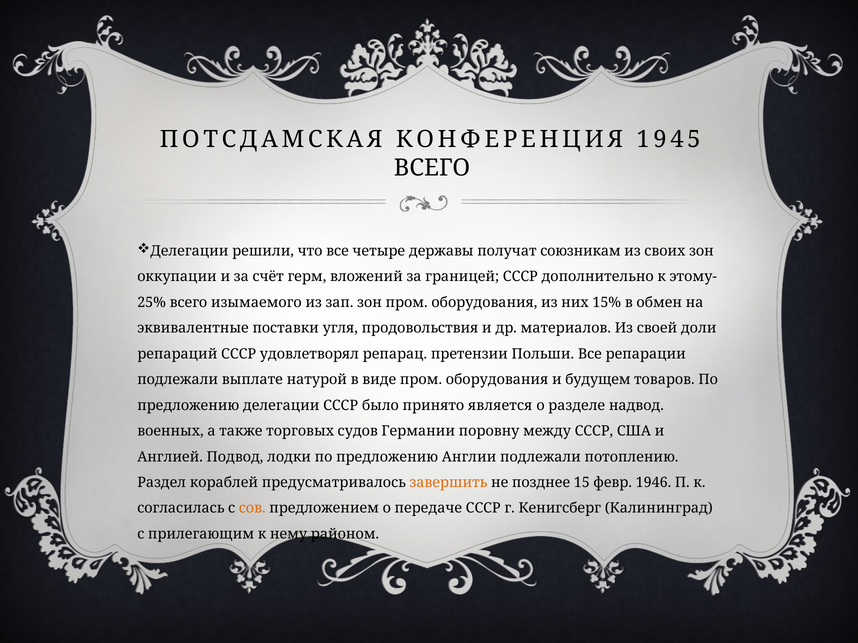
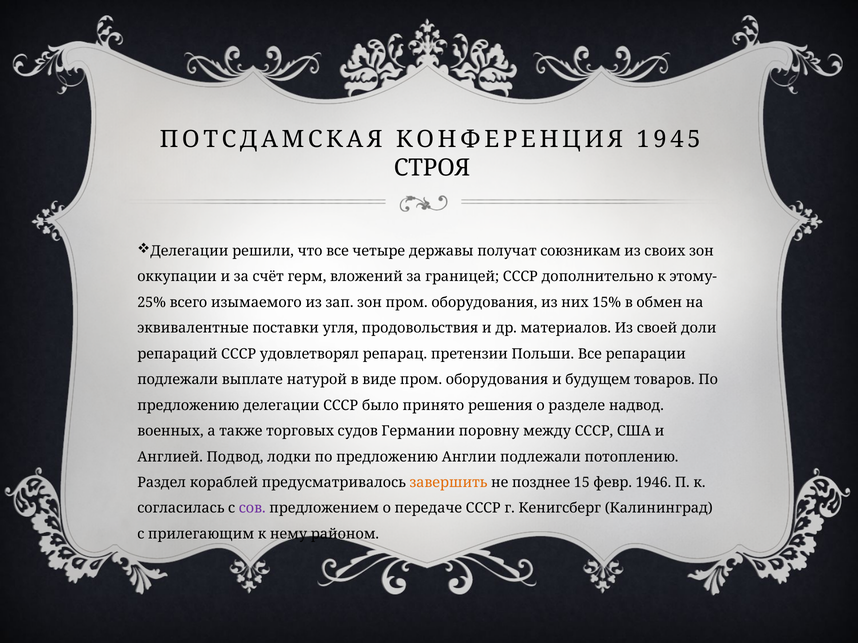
ВСЕГО: ВСЕГО -> СТРОЯ (432, 168)
является: является -> решения (500, 406)
сов colour: orange -> purple (252, 509)
